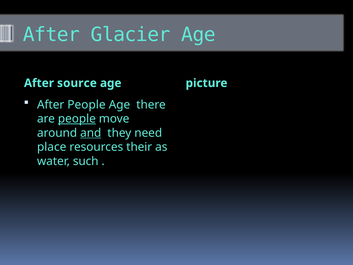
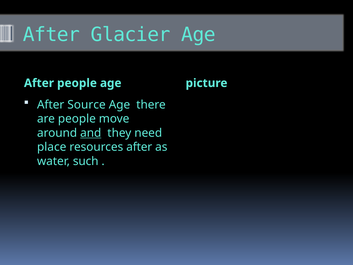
After source: source -> people (77, 83)
After People: People -> Source (87, 105)
people underline: present -> none (77, 119)
resources their: their -> after (139, 147)
